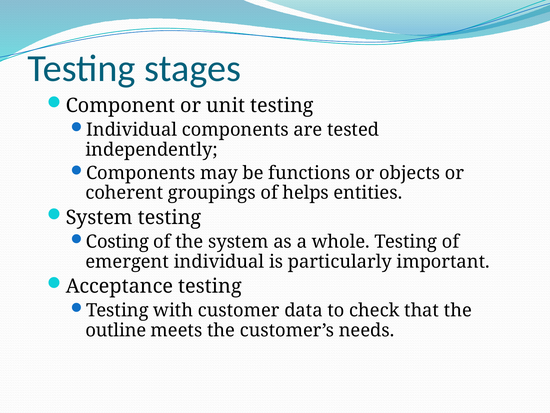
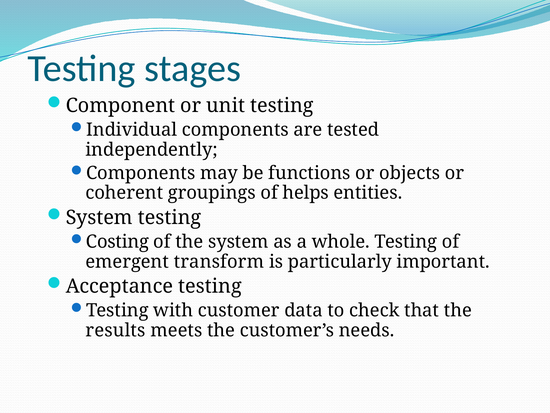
emergent individual: individual -> transform (219, 261)
outline: outline -> results (116, 330)
